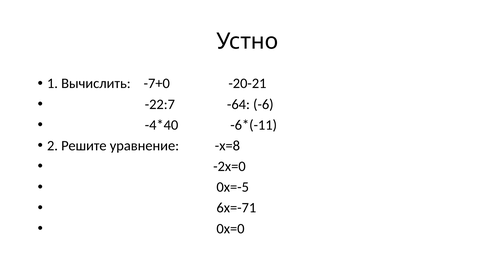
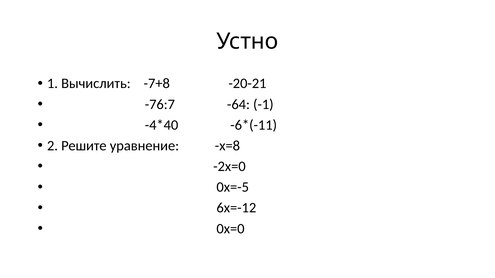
-7+0: -7+0 -> -7+8 (157, 84)
-22:7: -22:7 -> -76:7 (160, 104)
-6: -6 -> -1 (263, 104)
6х=-71: 6х=-71 -> 6х=-12 (236, 208)
